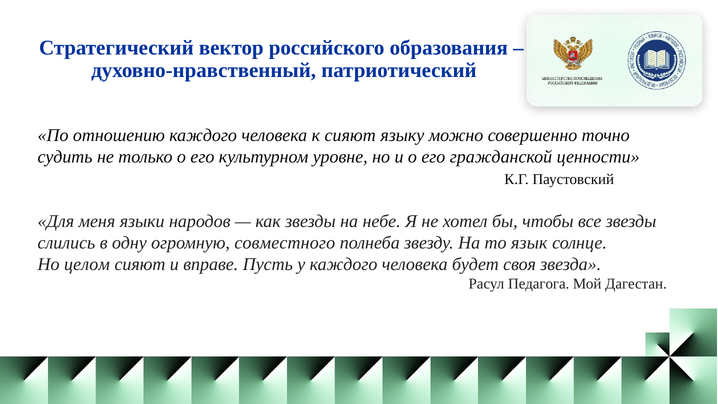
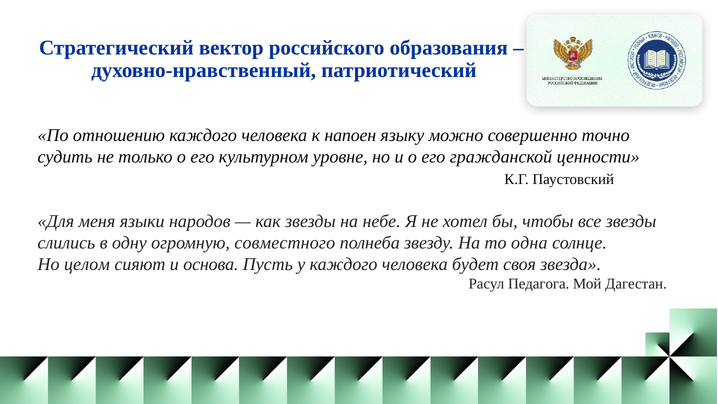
к сияют: сияют -> напоен (350, 135)
язык: язык -> одна (529, 243)
вправе: вправе -> основа (211, 264)
